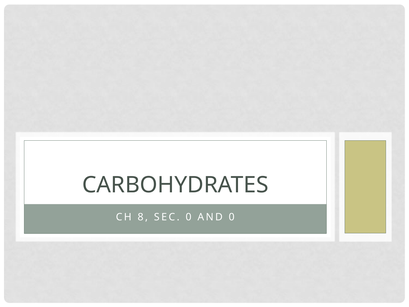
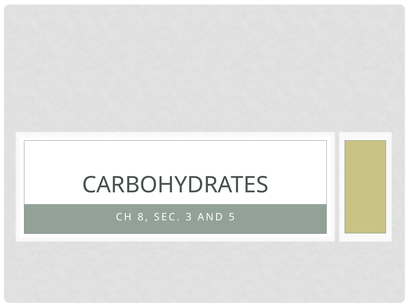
SEC 0: 0 -> 3 (189, 217)
AND 0: 0 -> 5 (232, 217)
